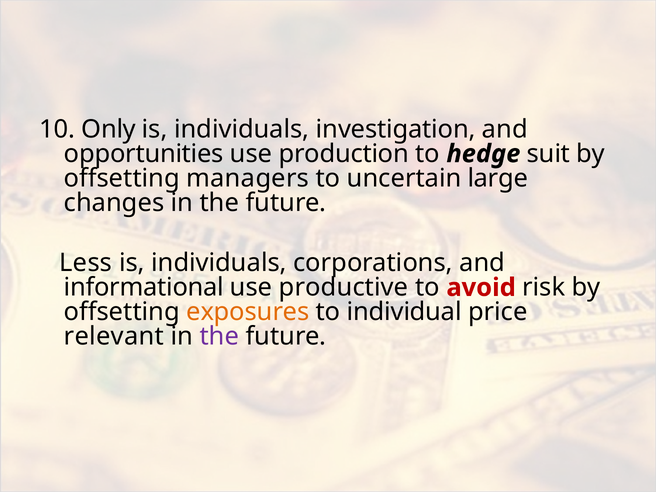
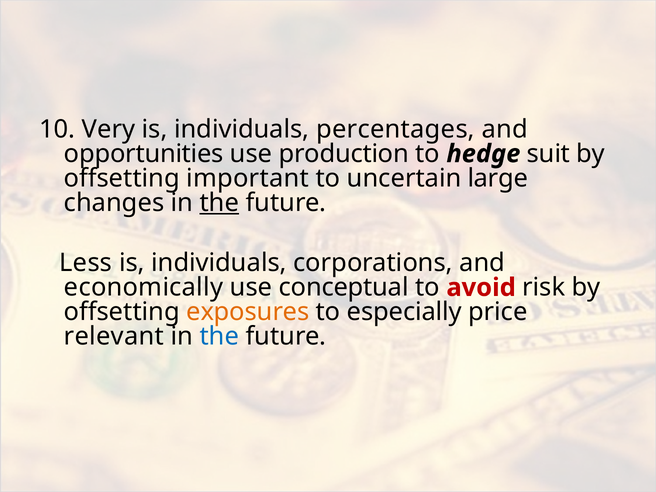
Only: Only -> Very (109, 129)
investigation: investigation -> percentages (396, 129)
managers: managers -> important (248, 178)
the underline: none -> present (219, 203)
informational: informational -> economically (144, 288)
productive: productive -> conceptual (344, 288)
individual: individual -> especially (404, 312)
the colour: purple -> blue (219, 337)
